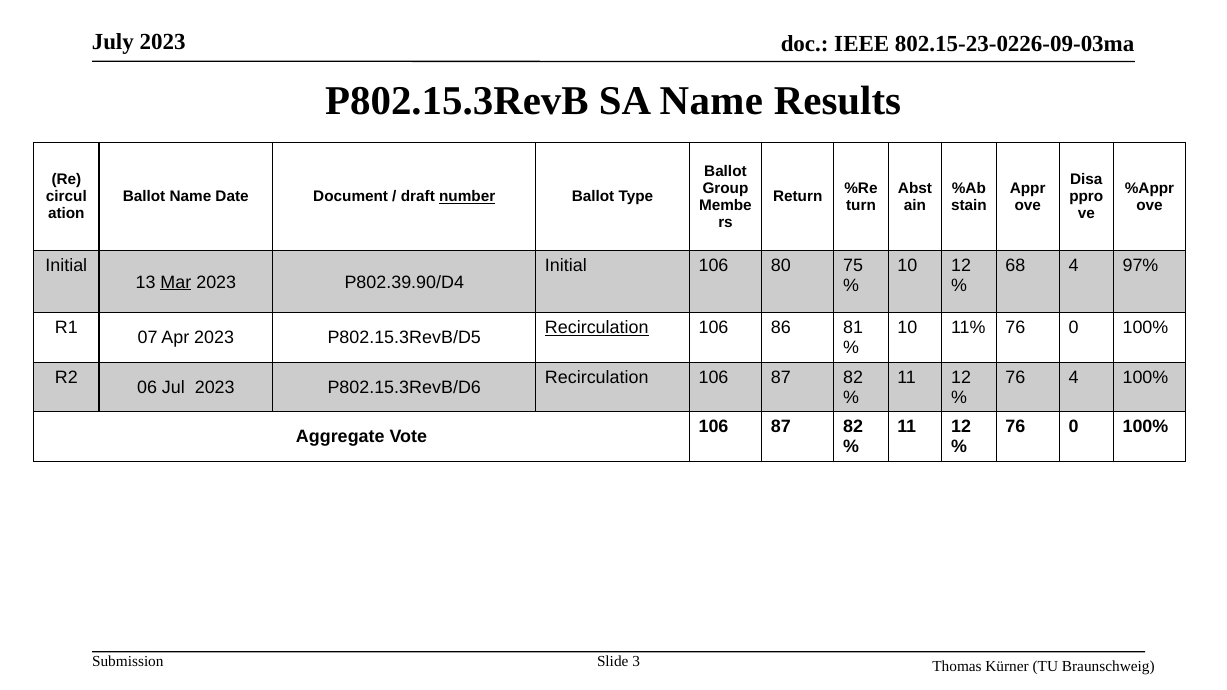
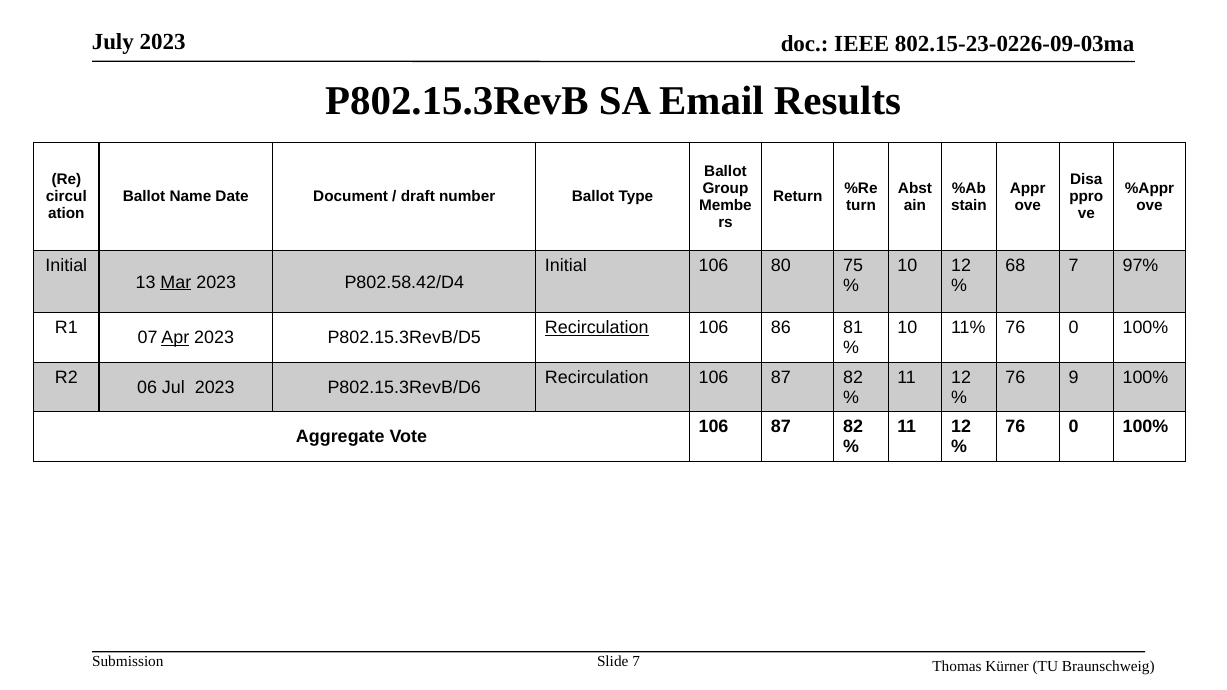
SA Name: Name -> Email (711, 101)
number underline: present -> none (467, 197)
68 4: 4 -> 7 (1074, 266)
P802.39.90/D4: P802.39.90/D4 -> P802.58.42/D4 (404, 282)
Apr underline: none -> present (175, 338)
76 4: 4 -> 9 (1074, 377)
Slide 3: 3 -> 7 (636, 662)
